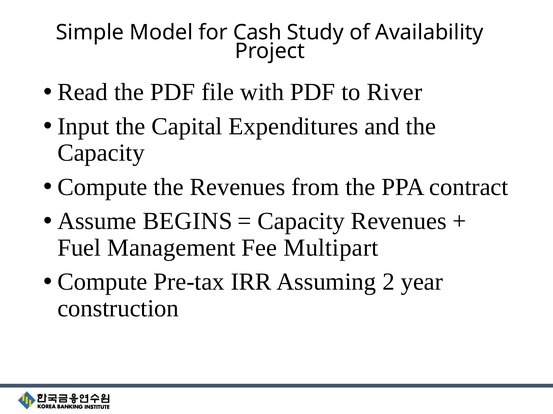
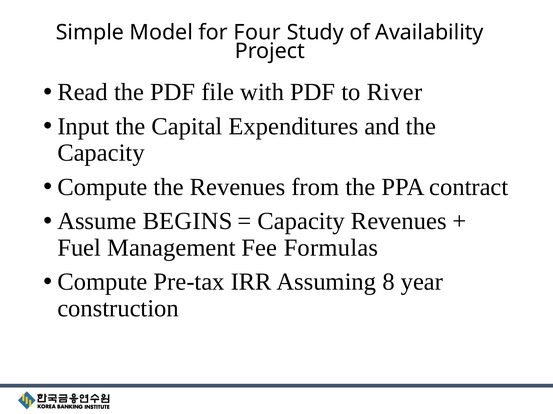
Cash: Cash -> Four (257, 33)
Multipart: Multipart -> Formulas (331, 248)
2: 2 -> 8 (389, 282)
